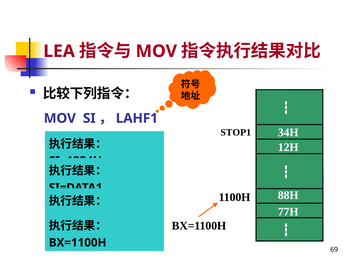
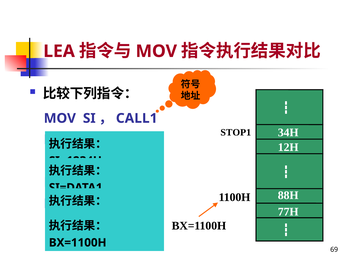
LAHF1: LAHF1 -> CALL1 (137, 118)
